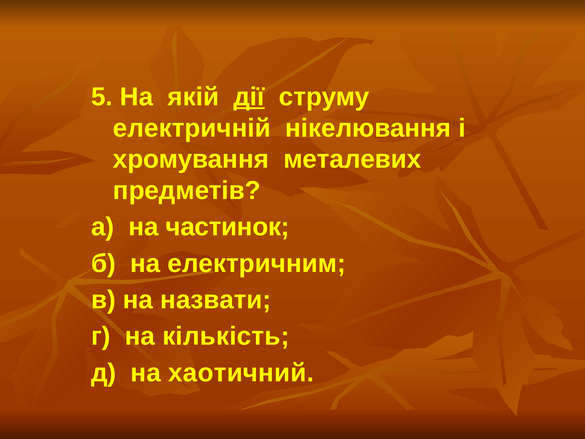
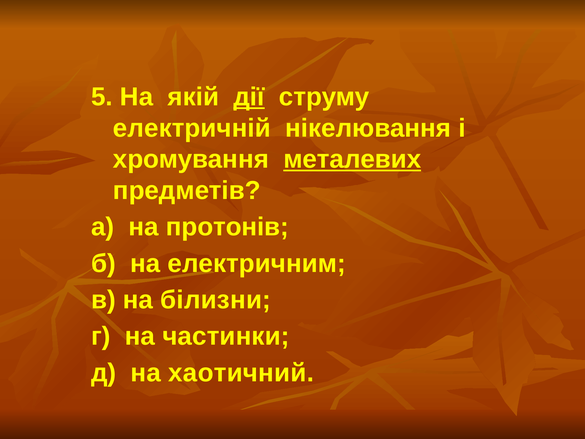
металевих underline: none -> present (352, 159)
частинок: частинок -> протонів (227, 227)
назвати: назвати -> білизни (216, 300)
кількість: кількість -> частинки (226, 336)
